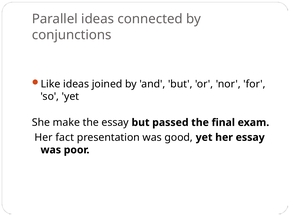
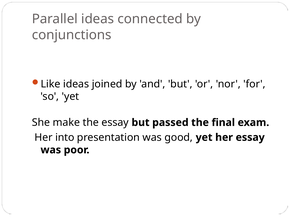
fact: fact -> into (65, 138)
